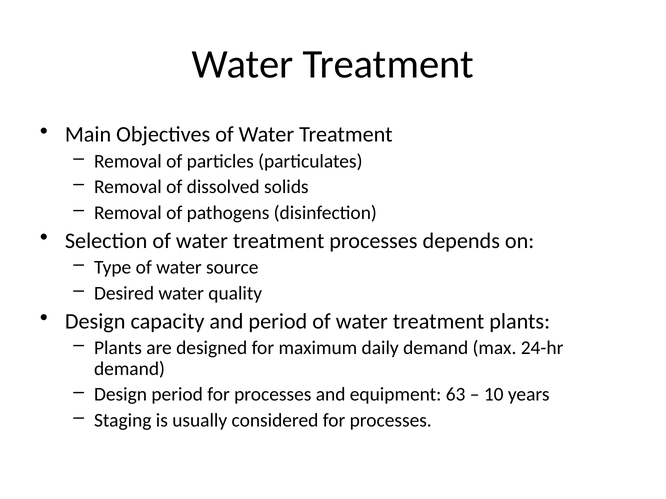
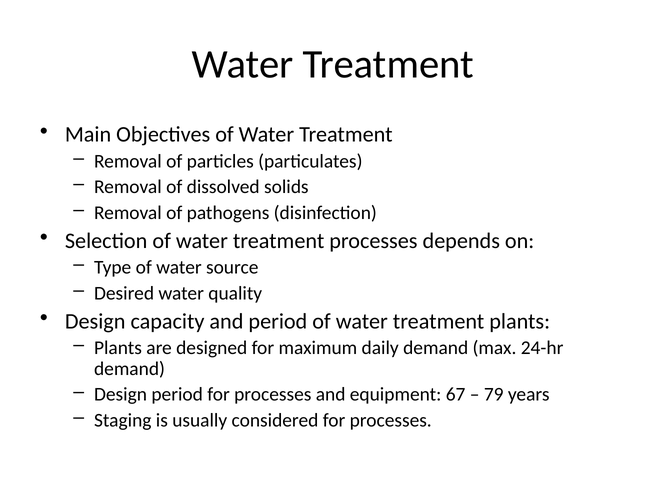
63: 63 -> 67 (456, 395)
10: 10 -> 79 (494, 395)
